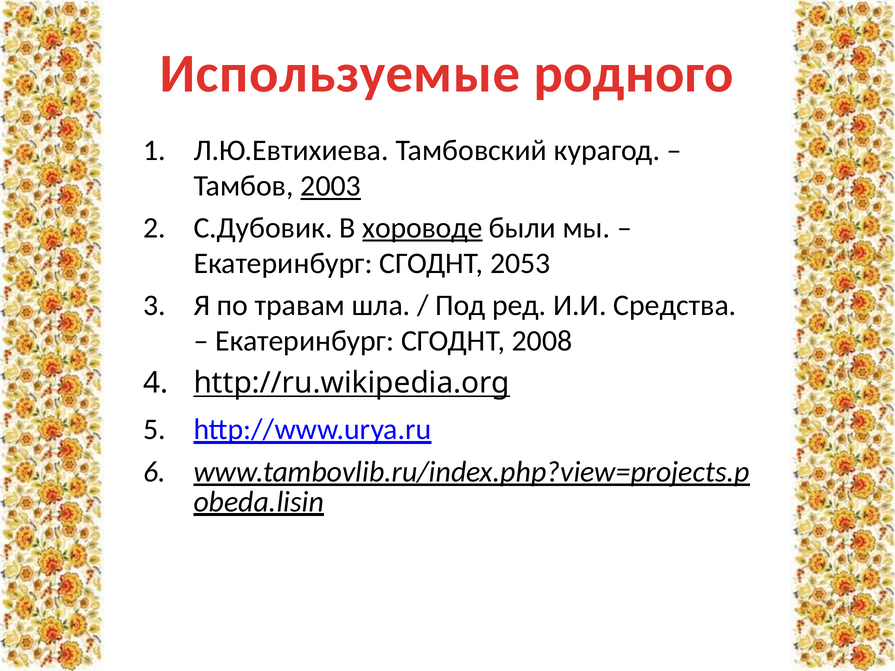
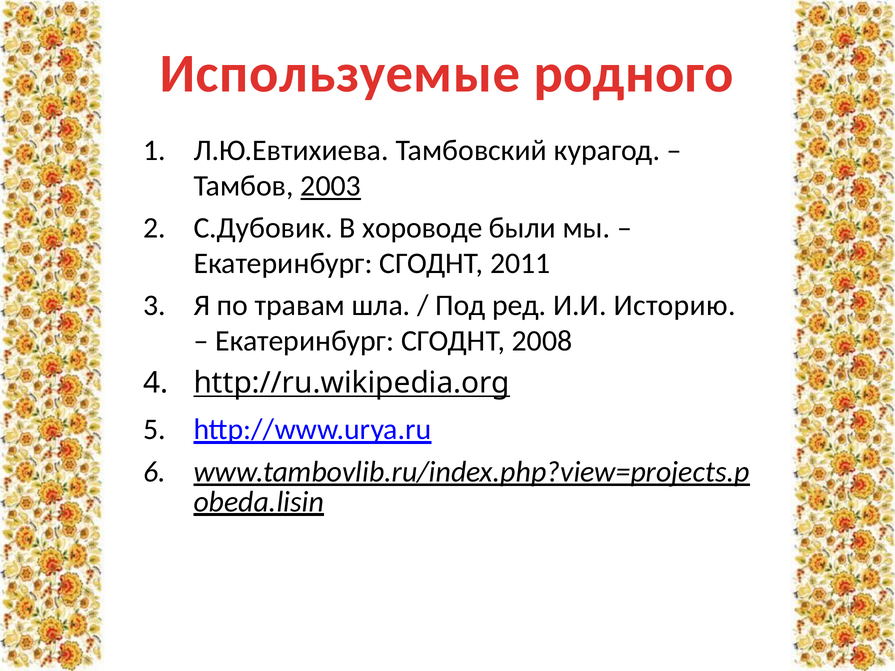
хороводе underline: present -> none (422, 228)
2053: 2053 -> 2011 (520, 264)
Средства: Средства -> Историю (675, 305)
